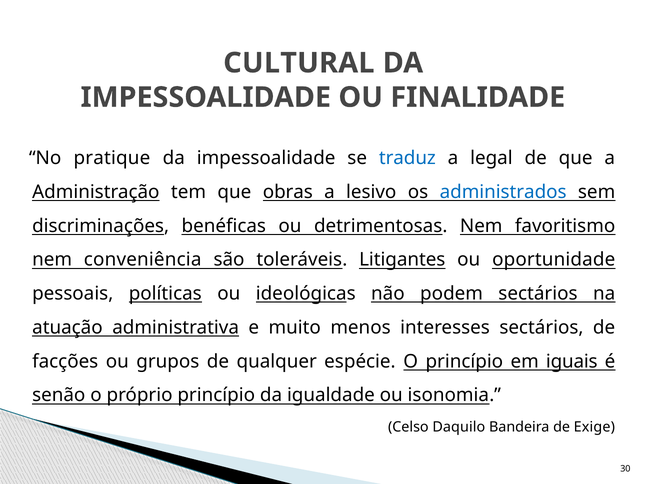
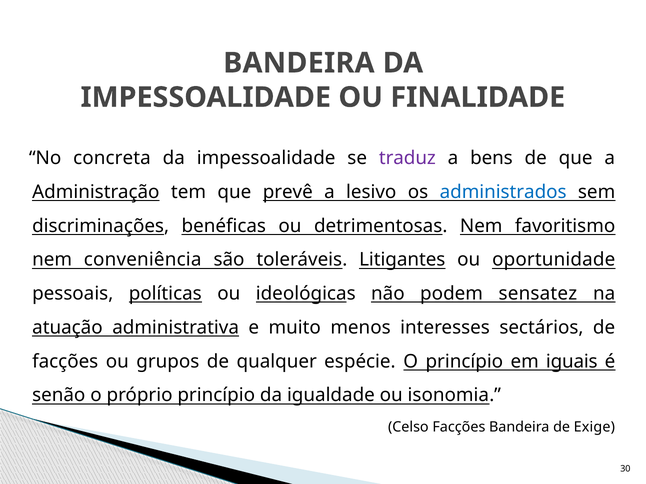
CULTURAL: CULTURAL -> BANDEIRA (299, 63)
pratique: pratique -> concreta (112, 158)
traduz colour: blue -> purple (407, 158)
legal: legal -> bens (491, 158)
obras: obras -> prevê (288, 192)
podem sectários: sectários -> sensatez (538, 294)
Celso Daquilo: Daquilo -> Facções (459, 427)
